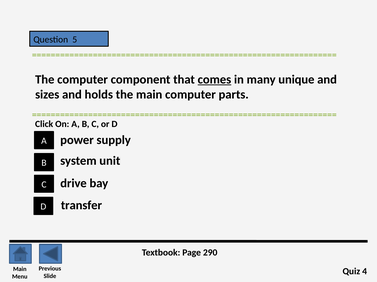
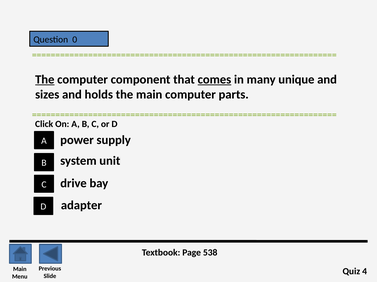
5: 5 -> 0 (75, 40)
The underline: none -> present (45, 80)
transfer: transfer -> adapter (81, 206)
290: 290 -> 538 (210, 253)
